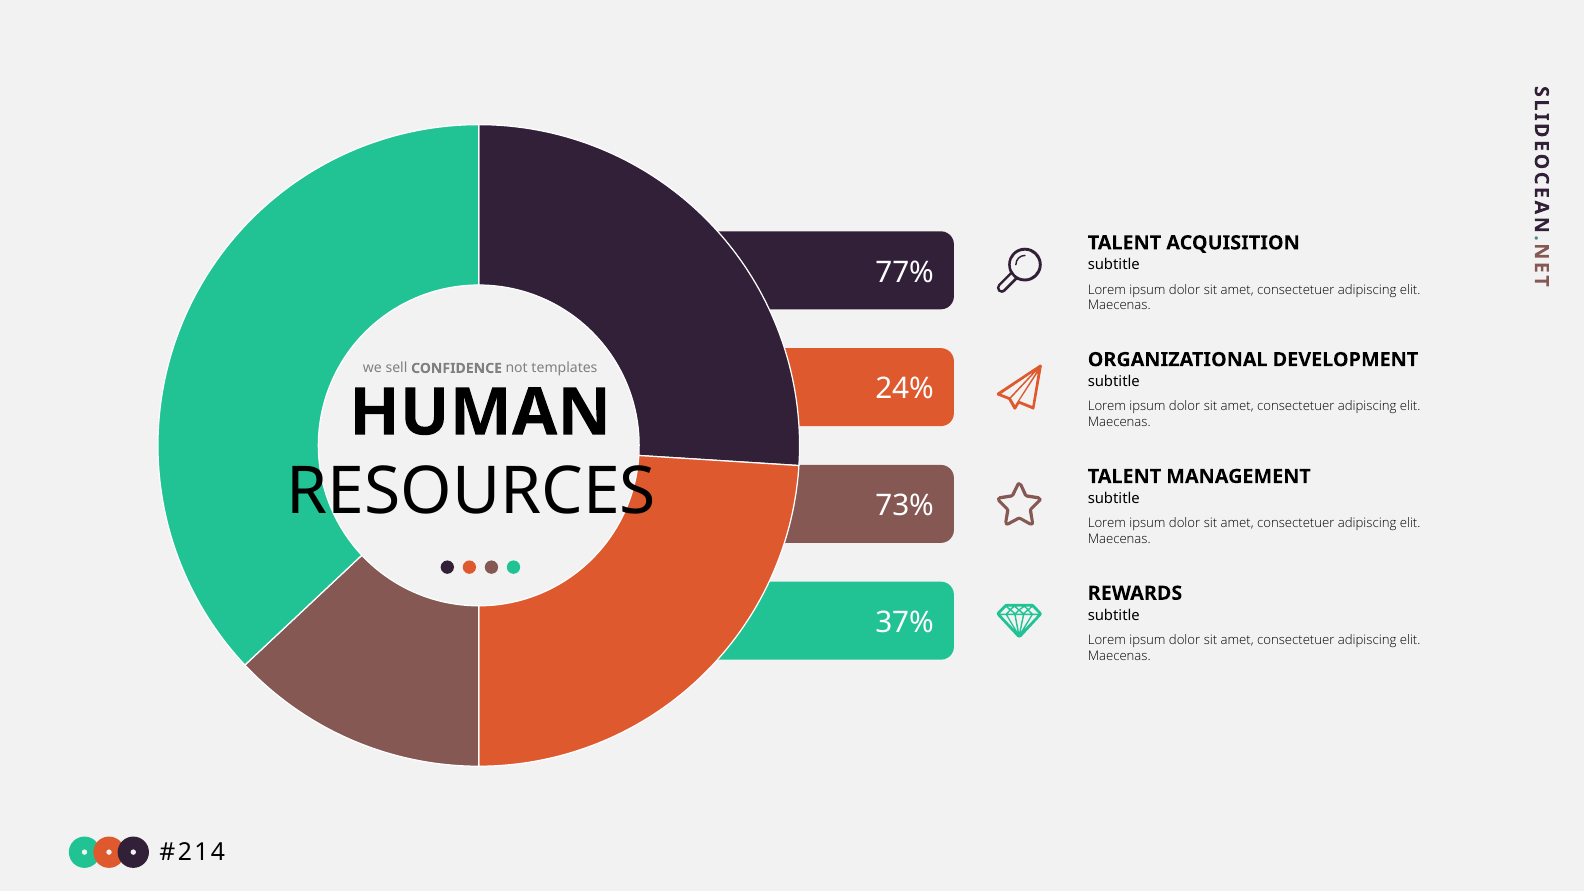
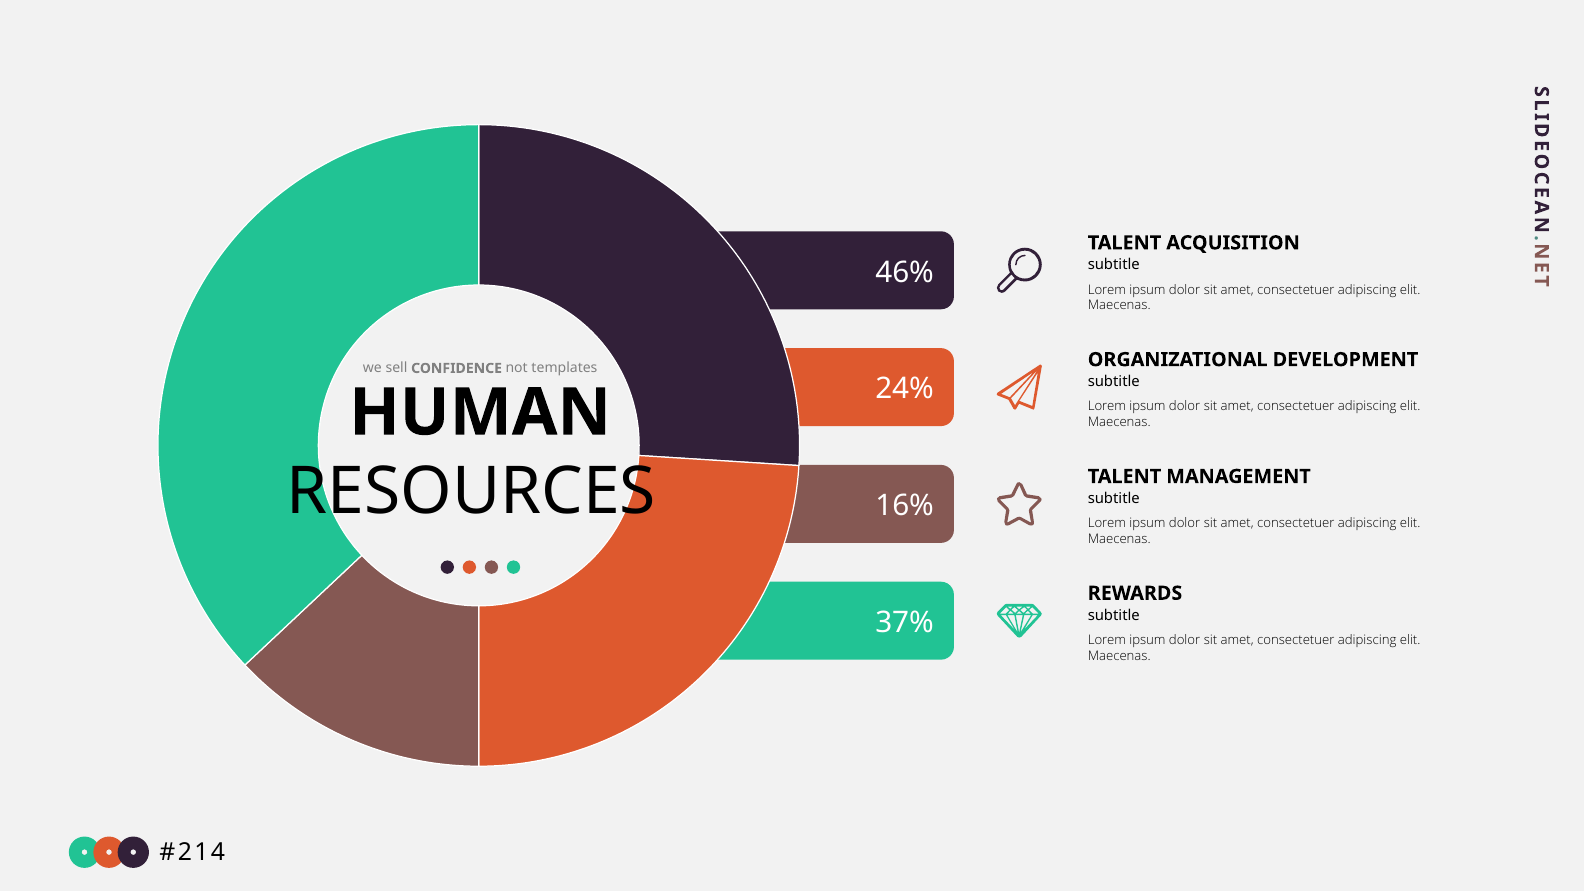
77%: 77% -> 46% (905, 272)
73%: 73% -> 16% (905, 506)
